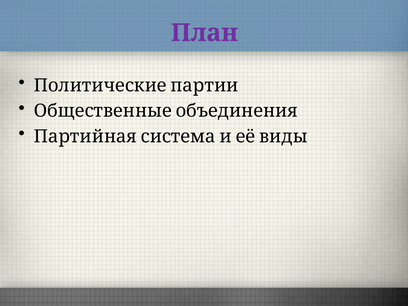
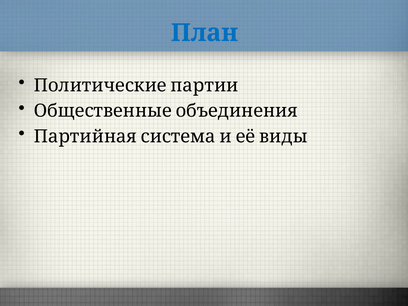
План colour: purple -> blue (204, 33)
